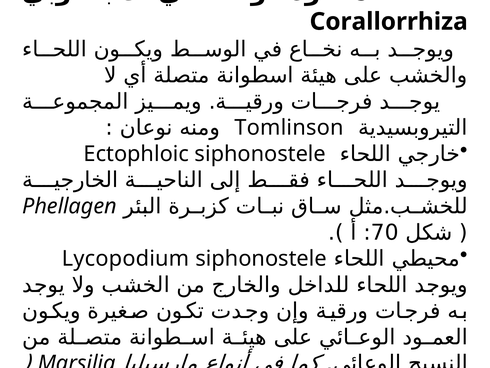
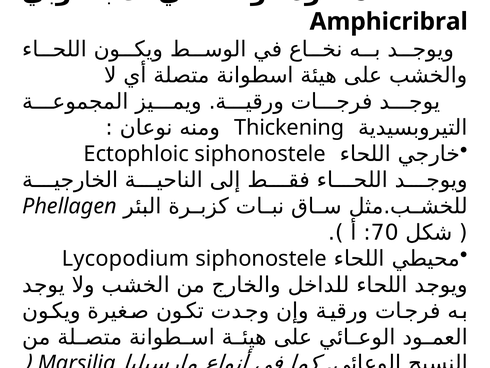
Corallorrhiza: Corallorrhiza -> Amphicribral (389, 22)
Tomlinson: Tomlinson -> Thickening (289, 128)
